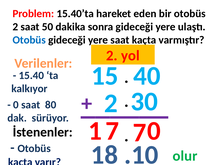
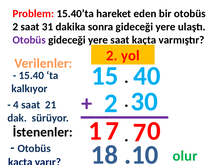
50: 50 -> 31 (48, 27)
Otobüs colour: blue -> purple (29, 40)
0: 0 -> 4 (16, 105)
80: 80 -> 21 (51, 105)
